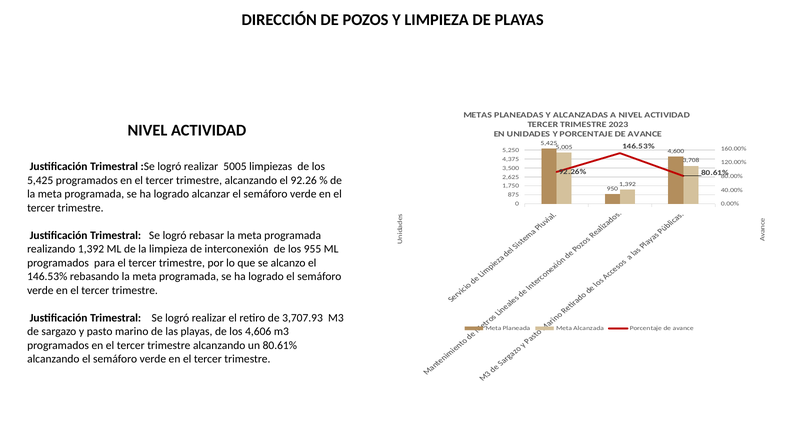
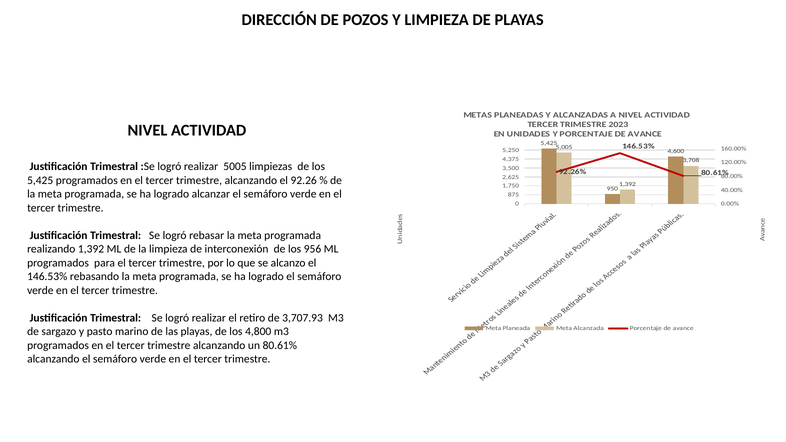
955: 955 -> 956 (313, 249)
4,606: 4,606 -> 4,800 (258, 332)
